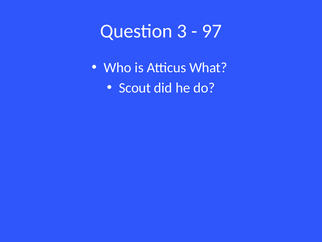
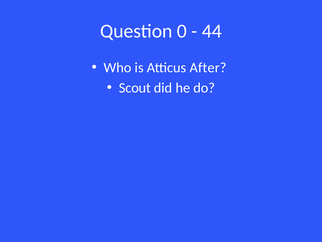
3: 3 -> 0 (182, 31)
97: 97 -> 44 (212, 31)
What: What -> After (208, 68)
